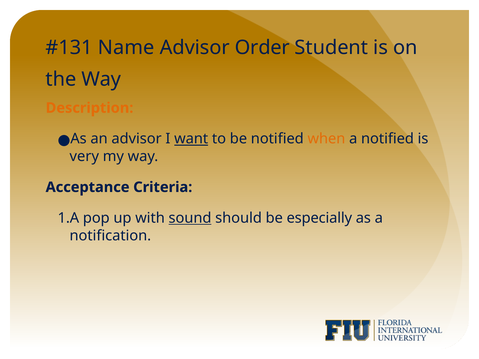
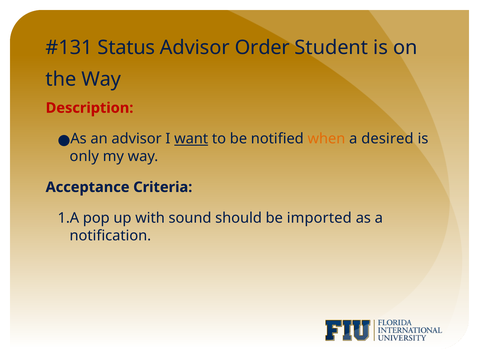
Name: Name -> Status (126, 48)
Description colour: orange -> red (90, 108)
a notified: notified -> desired (387, 139)
very: very -> only (84, 156)
sound underline: present -> none (190, 218)
especially: especially -> imported (319, 218)
